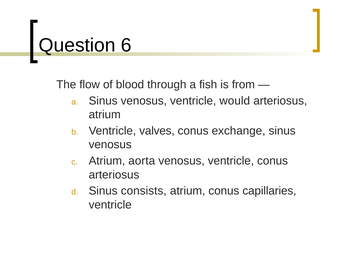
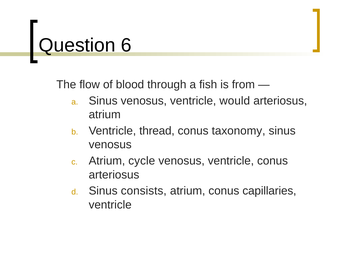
valves: valves -> thread (157, 131)
exchange: exchange -> taxonomy (239, 131)
aorta: aorta -> cycle (142, 161)
